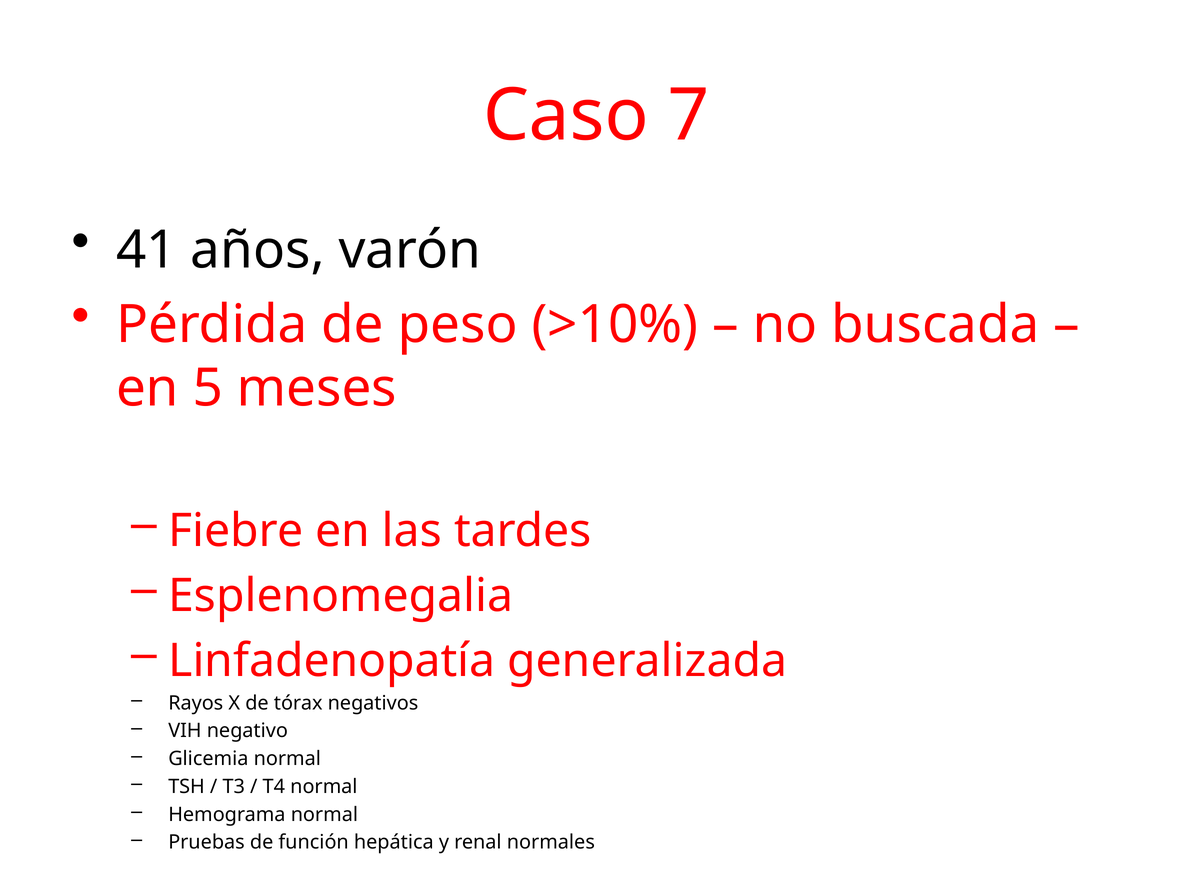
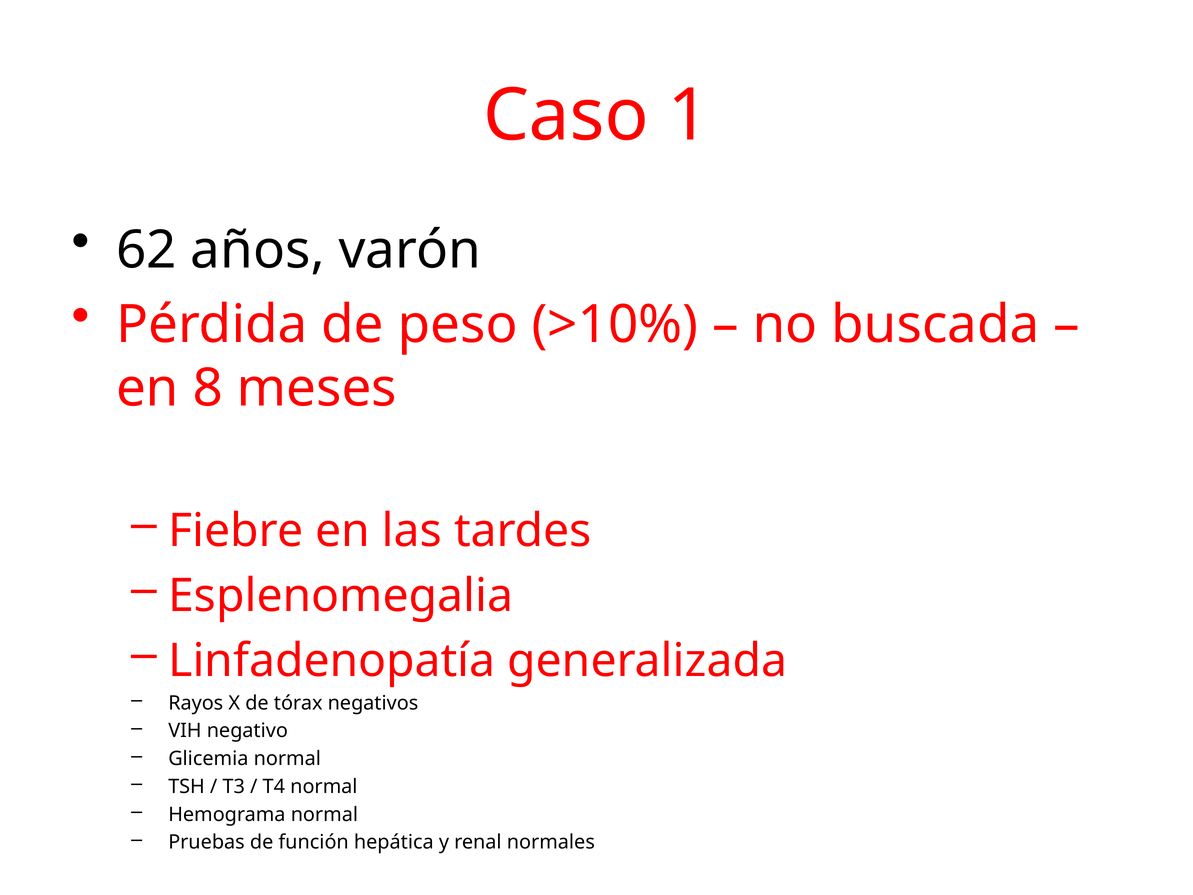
7: 7 -> 1 (689, 115)
41: 41 -> 62 (146, 250)
5: 5 -> 8 (208, 388)
